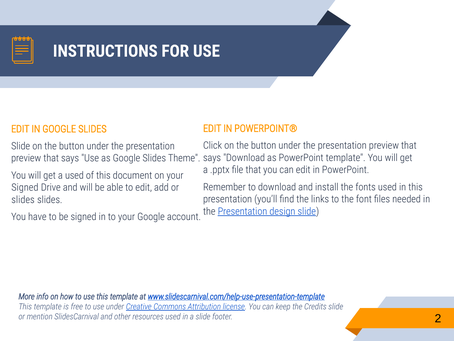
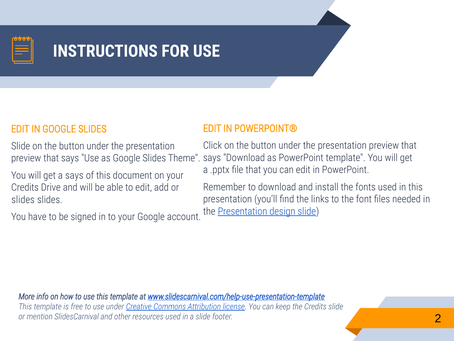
a used: used -> says (74, 175)
Signed: Signed -> Credits (25, 187)
